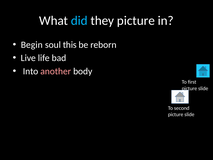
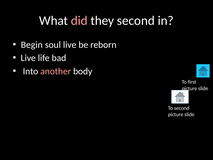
did colour: light blue -> pink (79, 21)
they picture: picture -> second (136, 21)
soul this: this -> live (70, 45)
